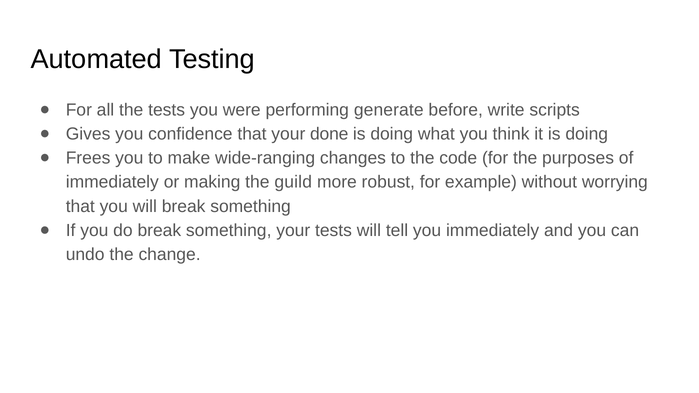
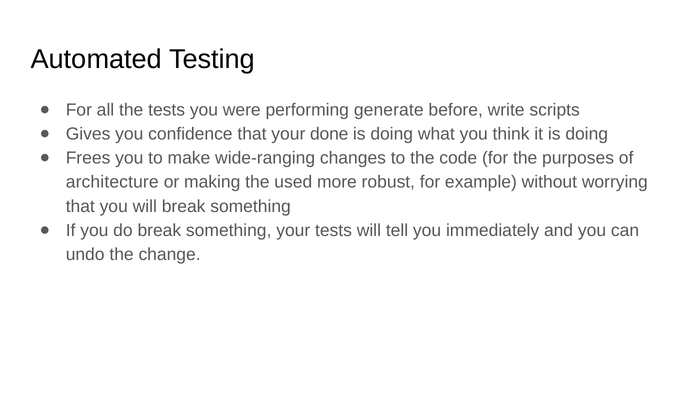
immediately: immediately -> architecture (112, 182)
guild: guild -> used (293, 182)
